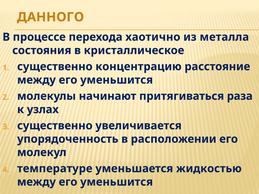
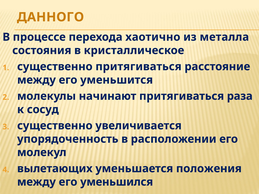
существенно концентрацию: концентрацию -> притягиваться (138, 67)
узлах: узлах -> сосуд (43, 110)
температуре: температуре -> вылетающих (55, 169)
жидкостью: жидкостью -> положения (209, 169)
уменьшится: уменьшится -> уменьшился (117, 182)
